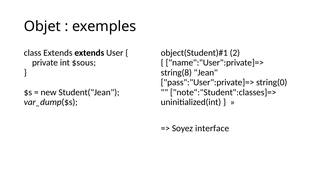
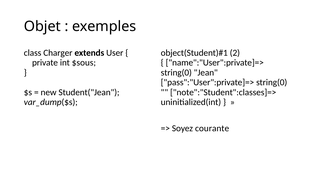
class Extends: Extends -> Charger (58, 53)
string(8: string(8 -> string(0 (176, 73)
interface: interface -> courante (212, 128)
